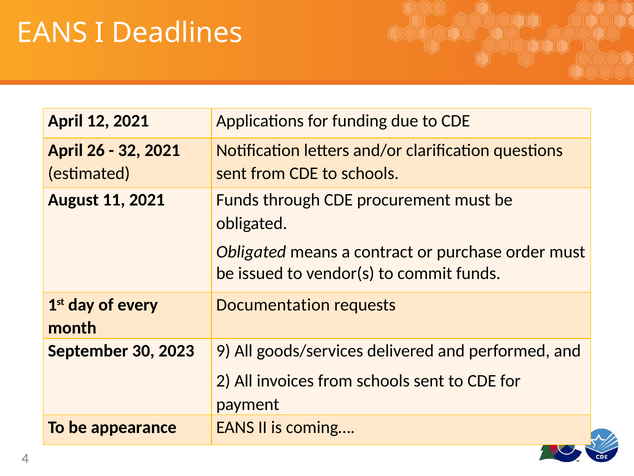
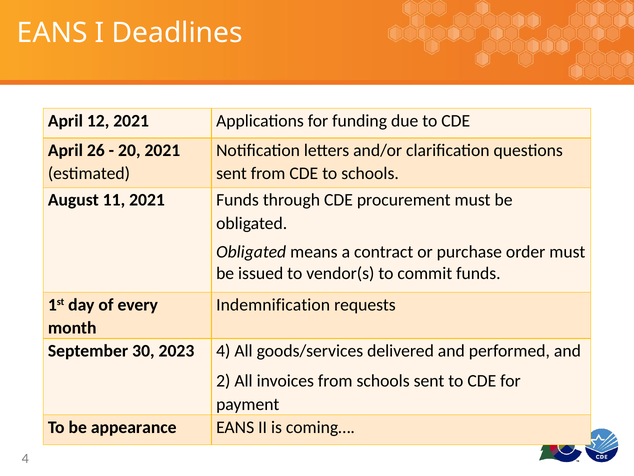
32: 32 -> 20 (129, 150)
Documentation: Documentation -> Indemnification (273, 304)
2023 9: 9 -> 4 (223, 351)
